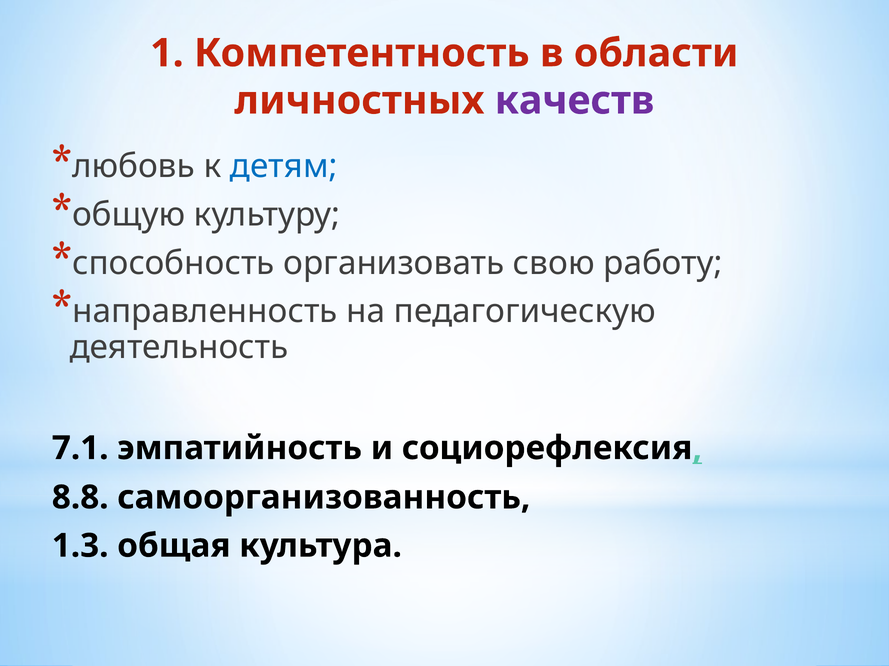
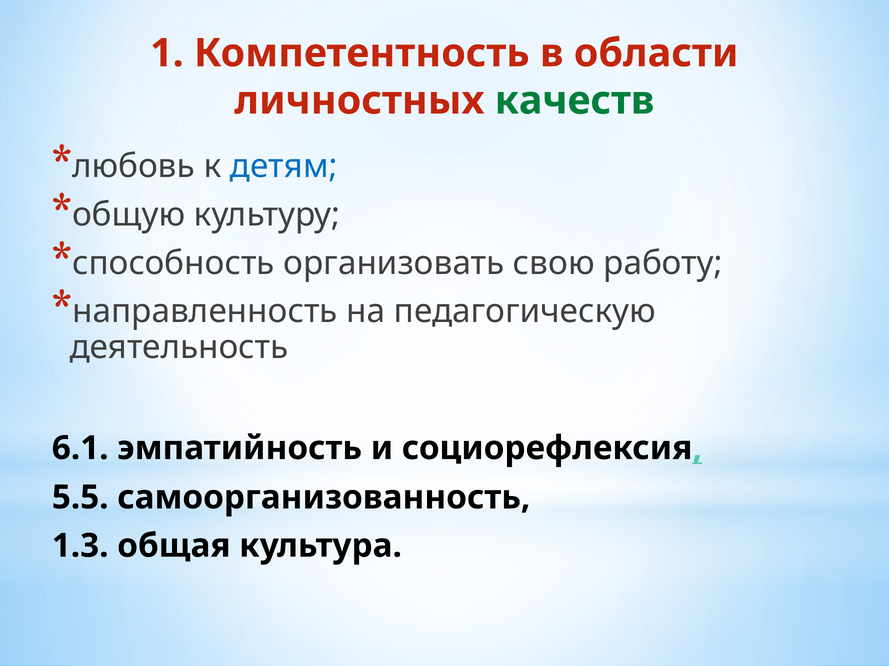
качеств colour: purple -> green (575, 101)
7.1: 7.1 -> 6.1 (80, 449)
8.8: 8.8 -> 5.5 (80, 498)
